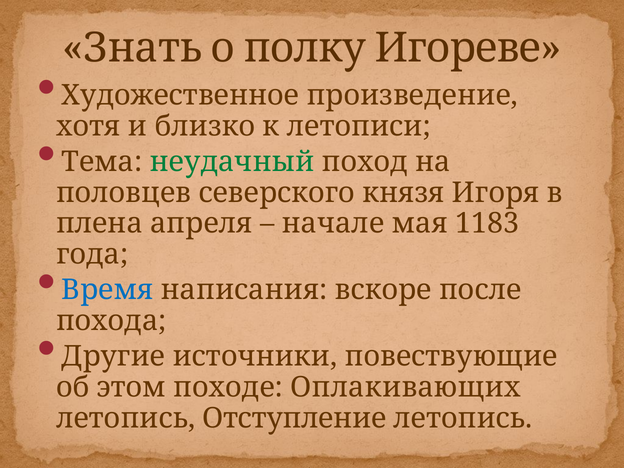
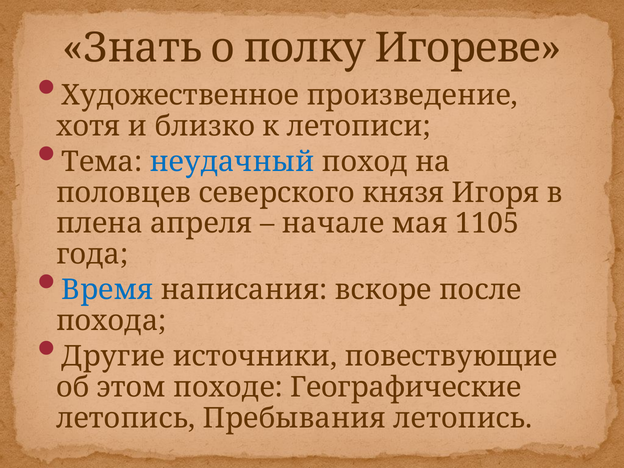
неудачный colour: green -> blue (232, 162)
1183: 1183 -> 1105 (487, 224)
Оплакивающих: Оплакивающих -> Географические (406, 387)
Отступление: Отступление -> Пребывания (294, 418)
